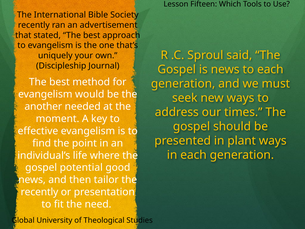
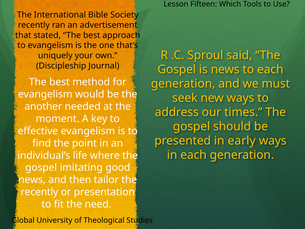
plant: plant -> early (242, 141)
potential: potential -> imitating (81, 167)
